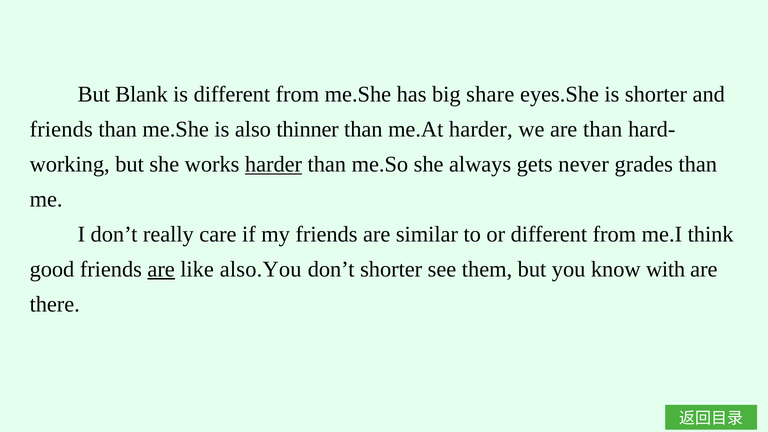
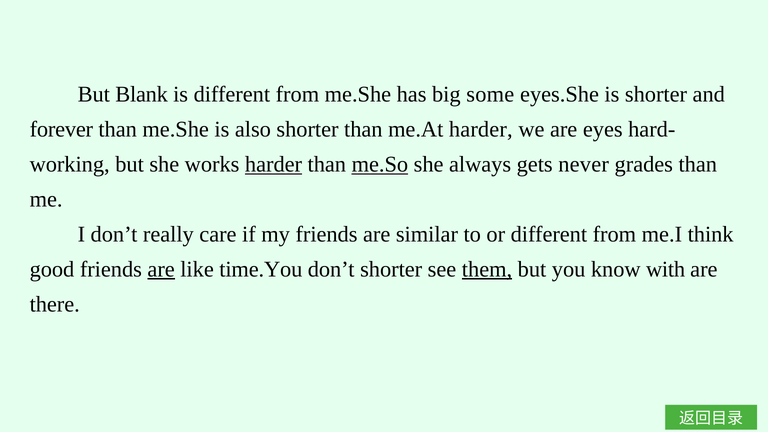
share: share -> some (490, 94)
friends: friends -> forever (61, 129)
also thinner: thinner -> shorter (308, 129)
are than: than -> eyes (603, 129)
me.So underline: none -> present (380, 164)
also.You: also.You -> time.You (261, 269)
them underline: none -> present (487, 269)
